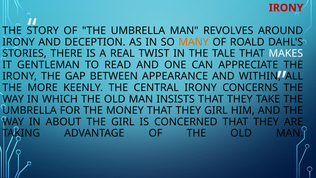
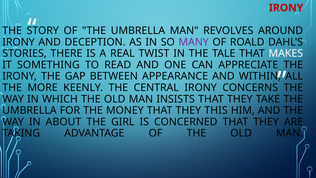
MANY colour: orange -> purple (194, 42)
GENTLEMAN: GENTLEMAN -> SOMETHING (48, 65)
THEY GIRL: GIRL -> THIS (216, 110)
